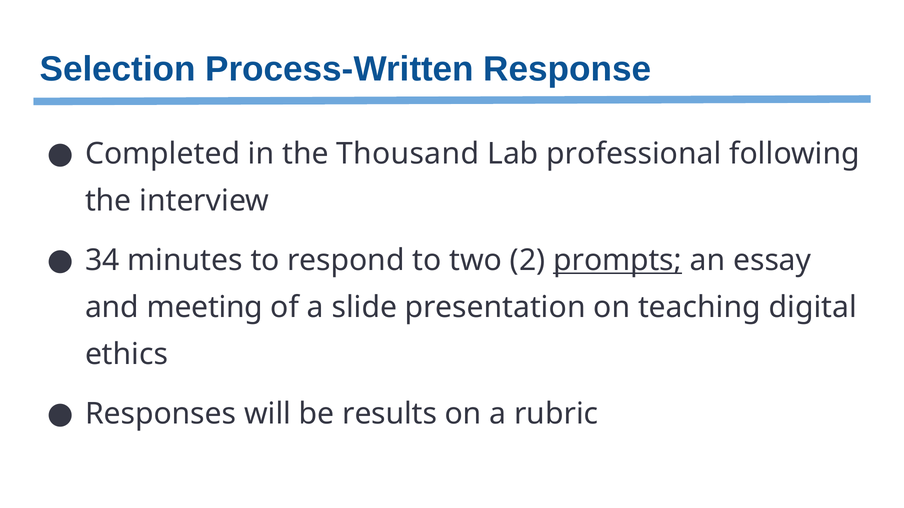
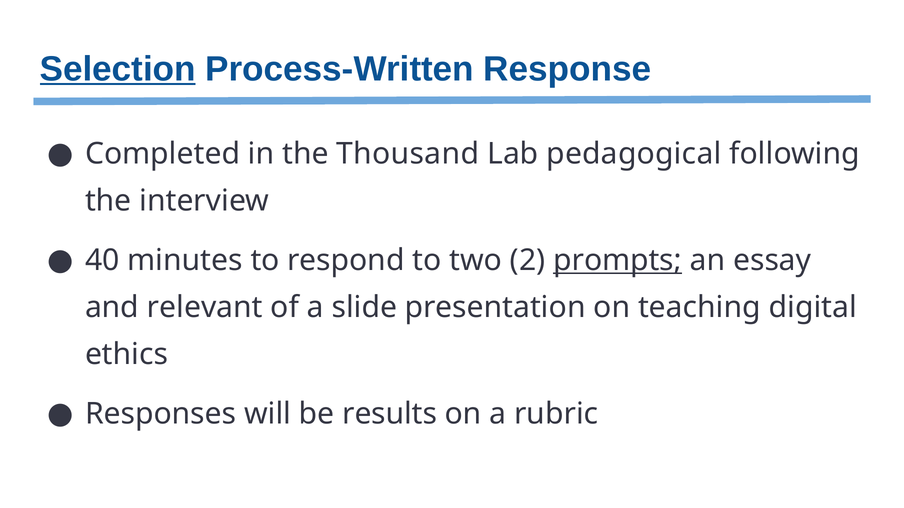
Selection underline: none -> present (118, 69)
professional: professional -> pedagogical (634, 154)
34: 34 -> 40 (102, 261)
meeting: meeting -> relevant (205, 307)
